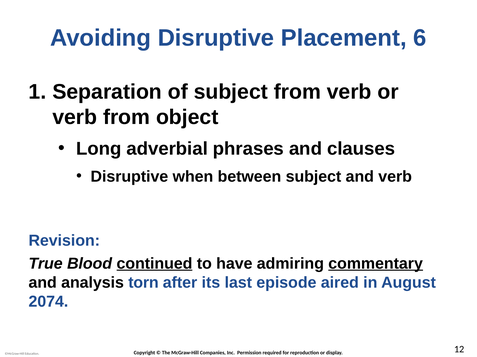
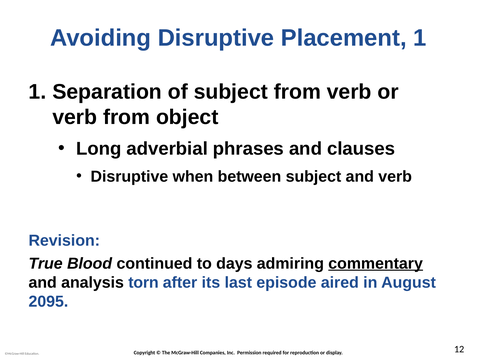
Placement 6: 6 -> 1 (420, 38)
continued underline: present -> none (154, 264)
have: have -> days (234, 264)
2074: 2074 -> 2095 (48, 302)
